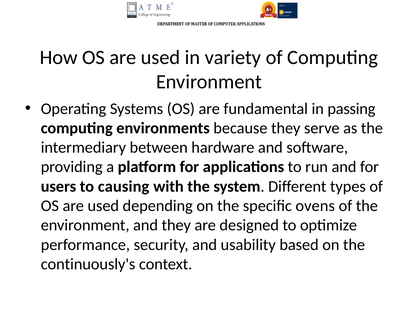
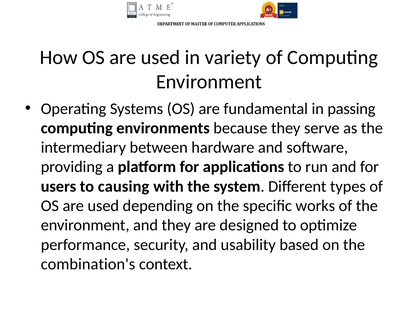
ovens: ovens -> works (315, 206)
continuously's: continuously's -> combination's (88, 265)
